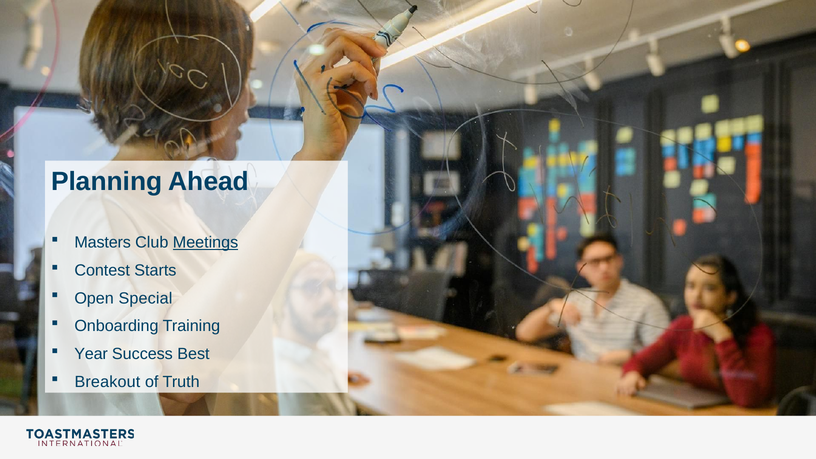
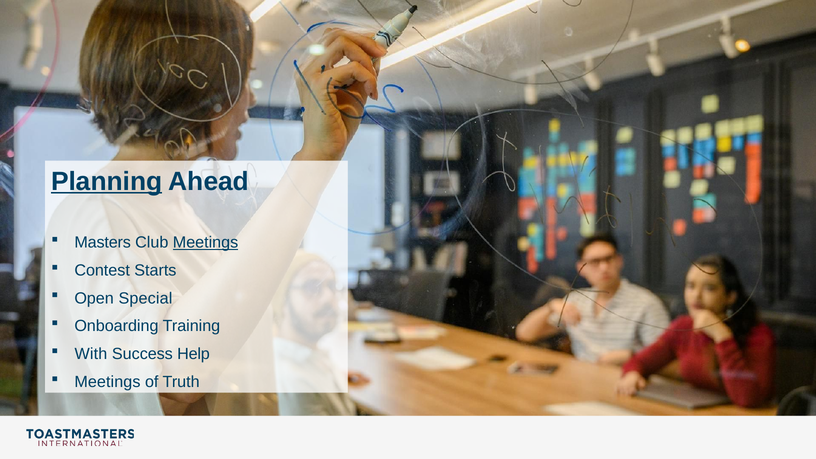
Planning underline: none -> present (107, 181)
Year: Year -> With (91, 354)
Best: Best -> Help (193, 354)
Breakout: Breakout -> Meetings (107, 382)
